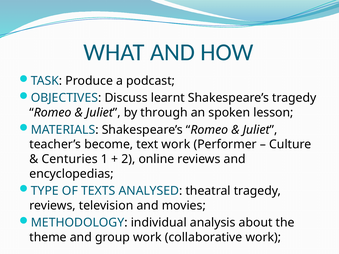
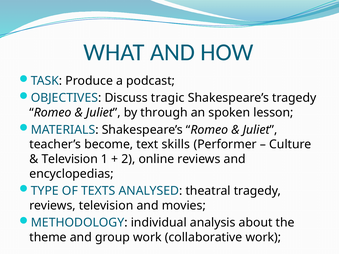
learnt: learnt -> tragic (168, 98)
text work: work -> skills (176, 145)
Centuries: Centuries -> Television (70, 159)
